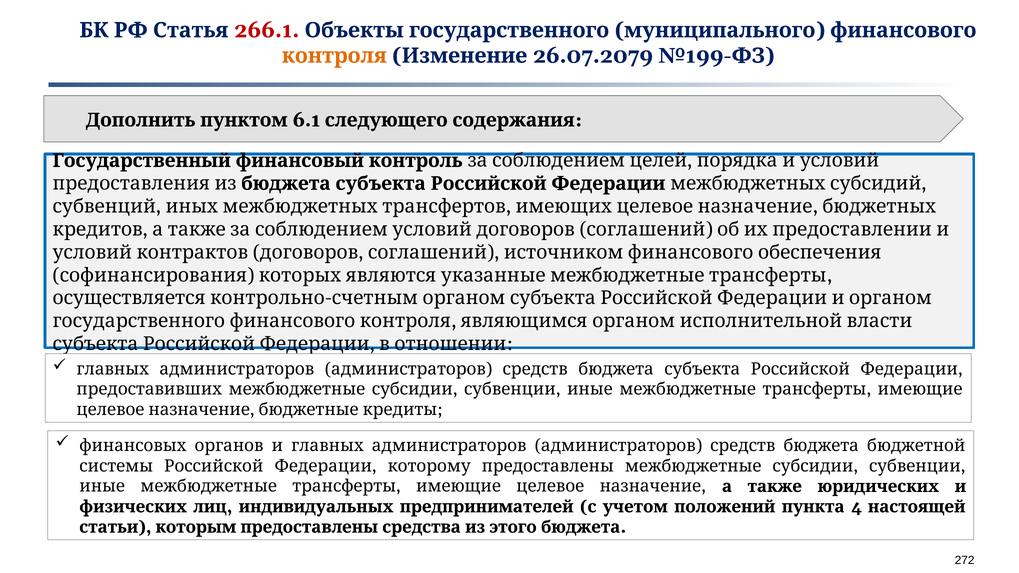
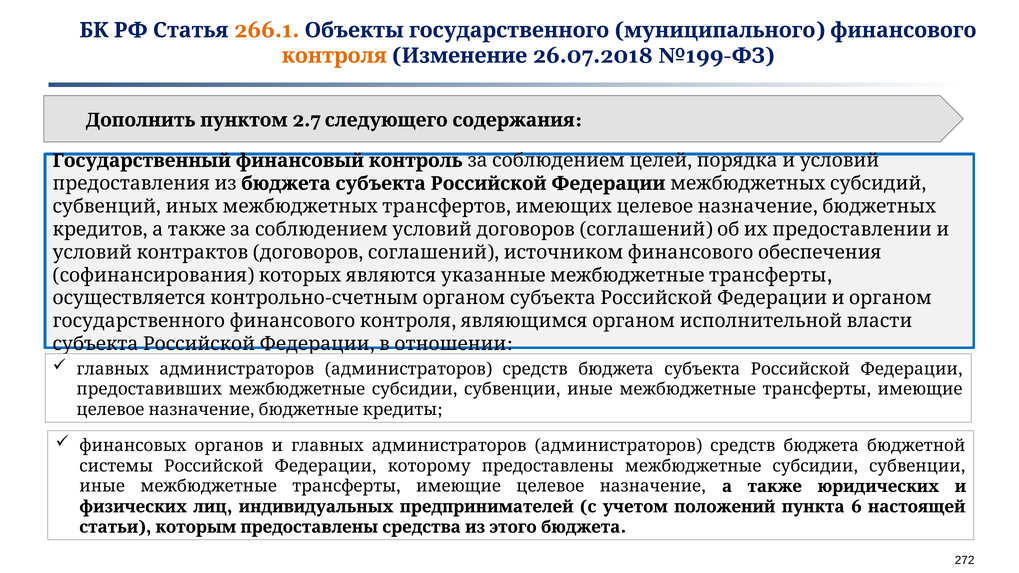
266.1 colour: red -> orange (267, 30)
26.07.2079: 26.07.2079 -> 26.07.2018 (593, 56)
6.1: 6.1 -> 2.7 (307, 120)
4: 4 -> 6 (857, 507)
